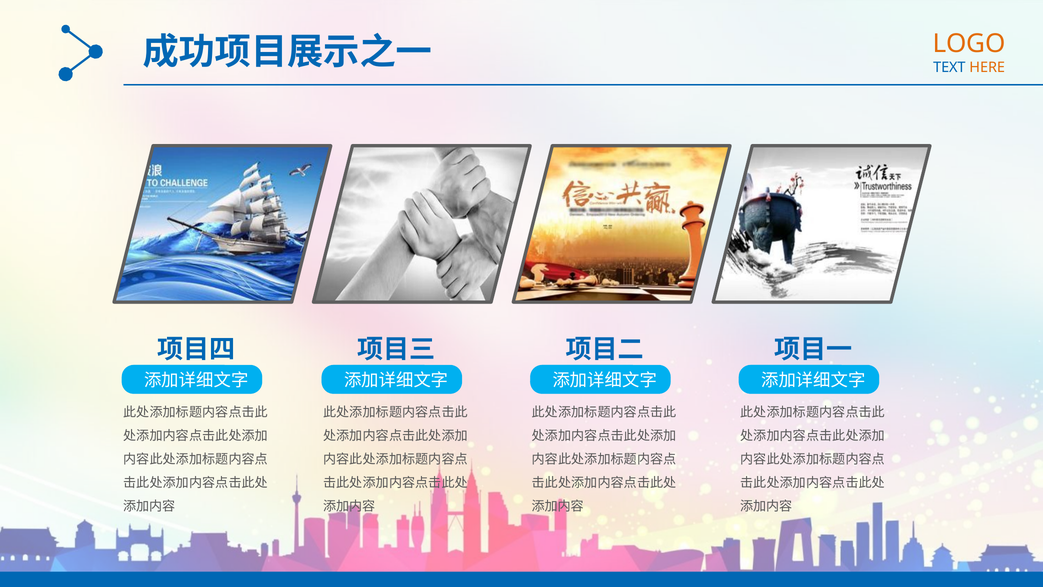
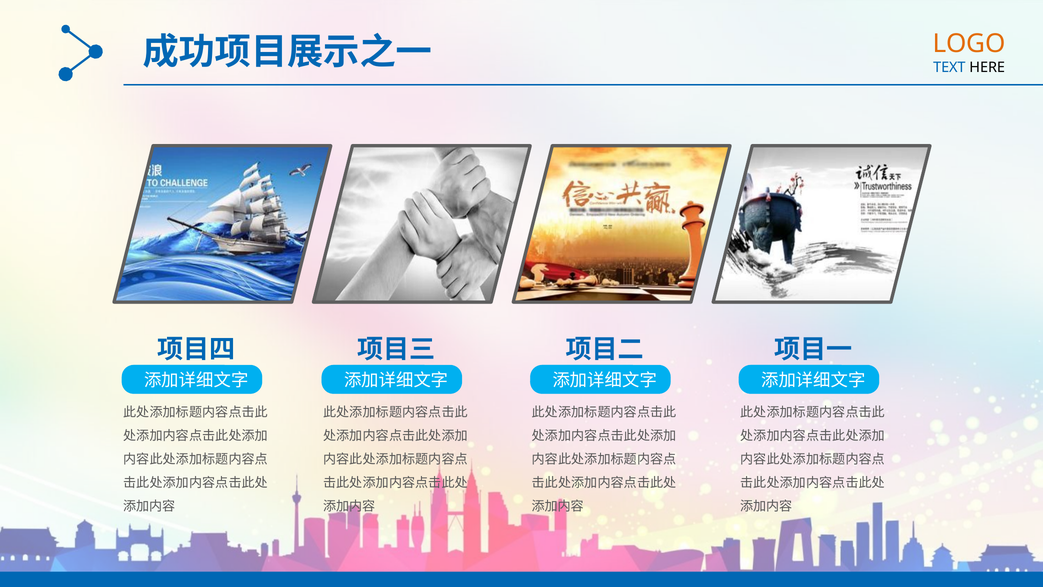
HERE colour: orange -> black (987, 67)
